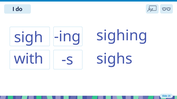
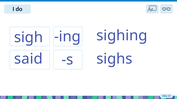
with: with -> said (28, 59)
